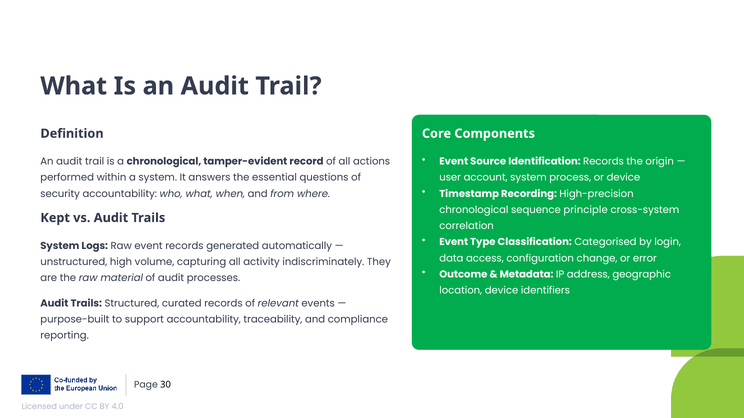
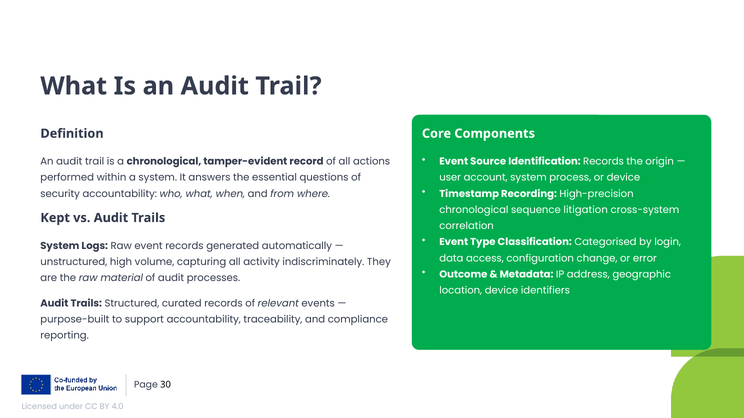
principle: principle -> litigation (586, 210)
